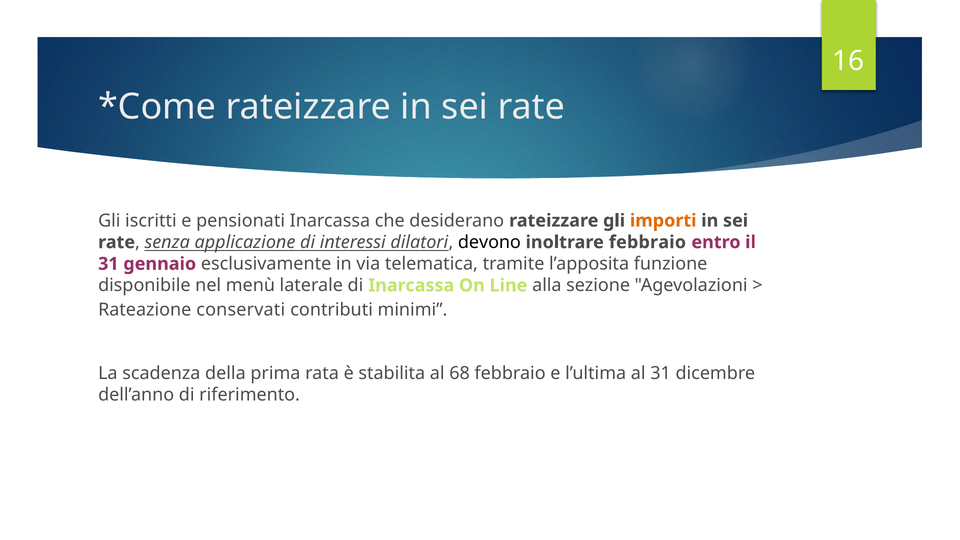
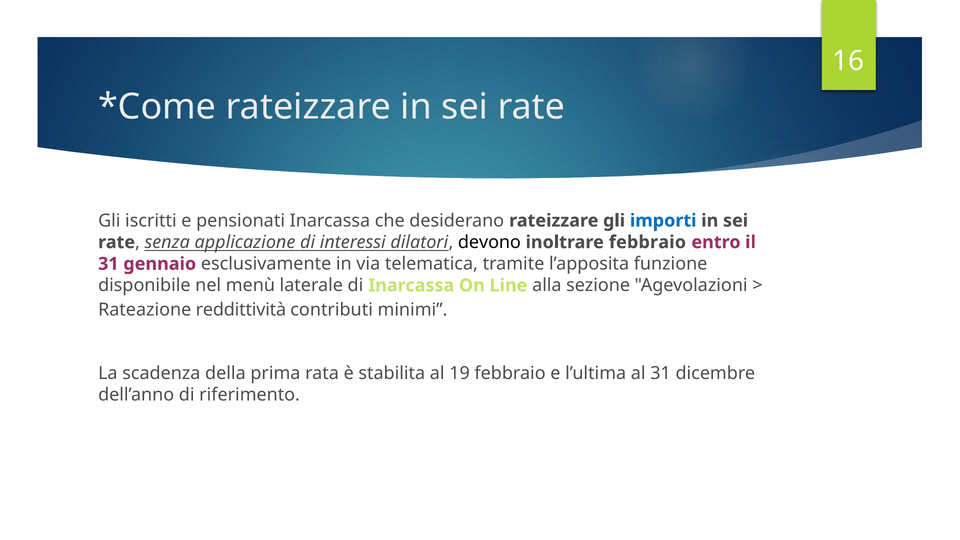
importi colour: orange -> blue (663, 221)
conservati: conservati -> reddittività (241, 310)
68: 68 -> 19 (460, 373)
